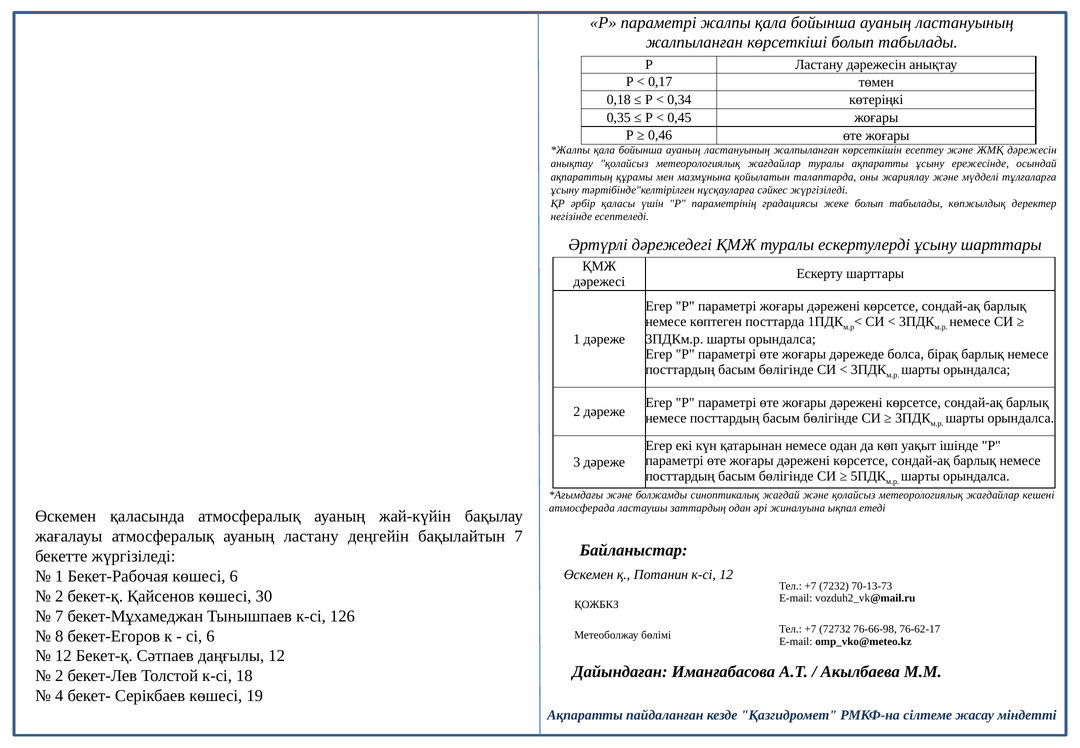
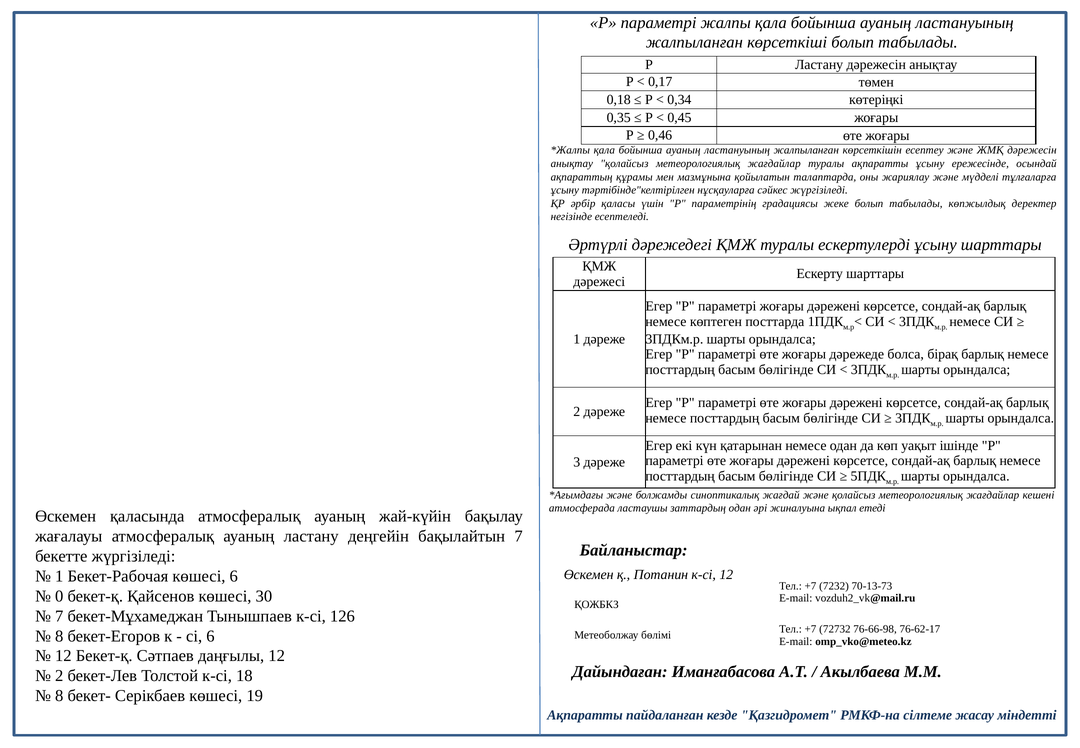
2: 2 -> 0 (59, 596)
4: 4 -> 8 (59, 696)
